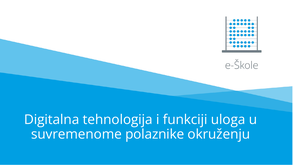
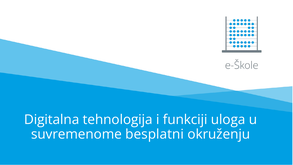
polaznike: polaznike -> besplatni (155, 134)
